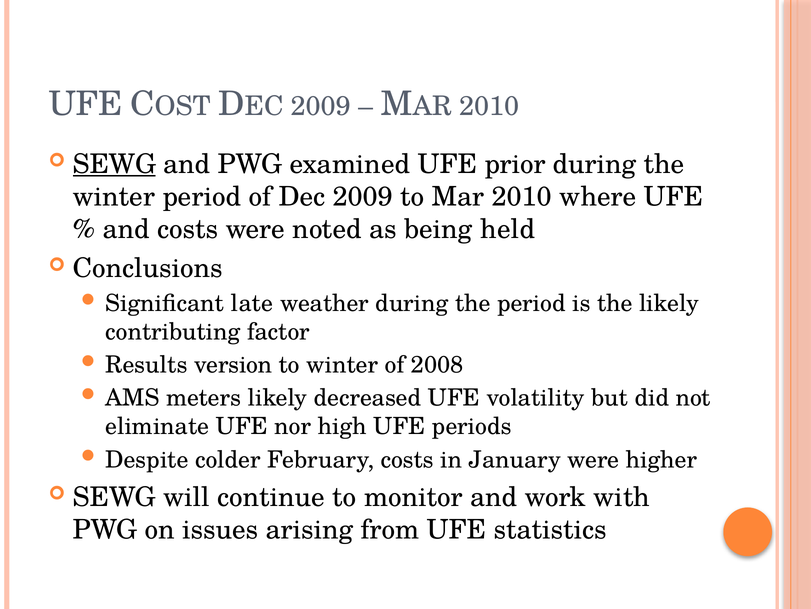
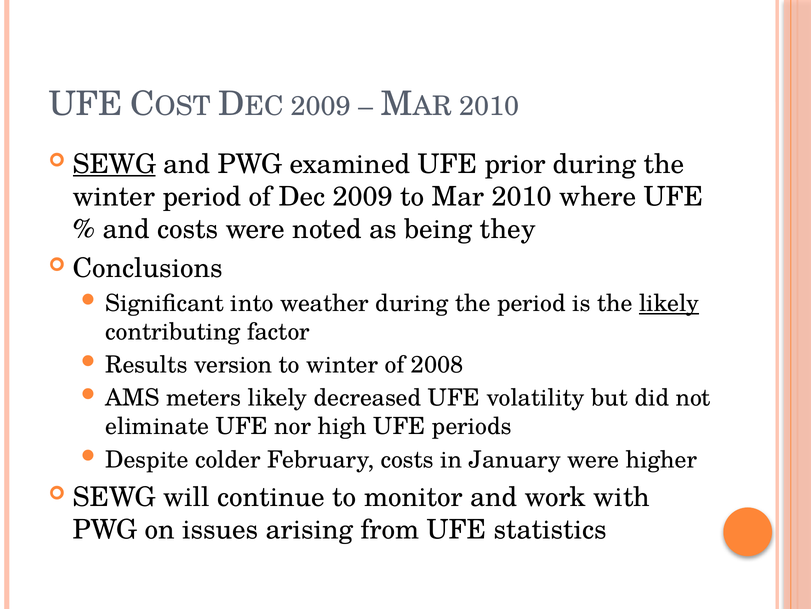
held: held -> they (508, 229)
late: late -> into (252, 303)
likely underline: none -> present (669, 303)
